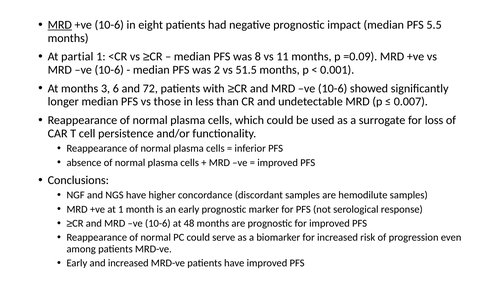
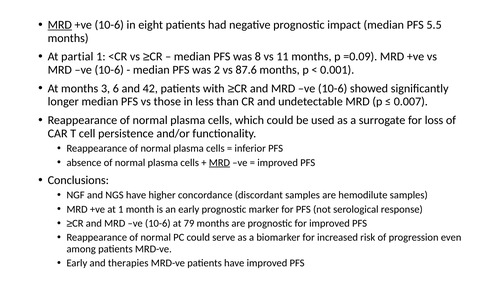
51.5: 51.5 -> 87.6 (246, 70)
72: 72 -> 42 (150, 89)
MRD underline: none -> present (219, 163)
48: 48 -> 79 (189, 224)
and increased: increased -> therapies (128, 264)
